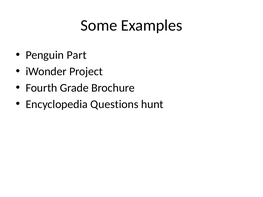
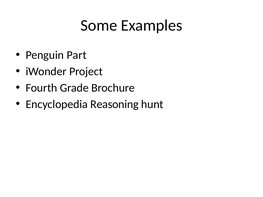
Questions: Questions -> Reasoning (114, 104)
